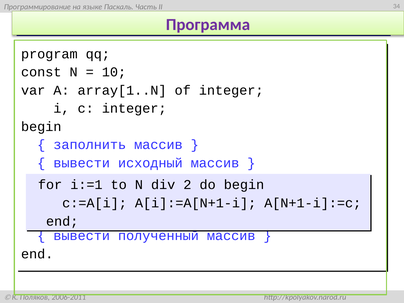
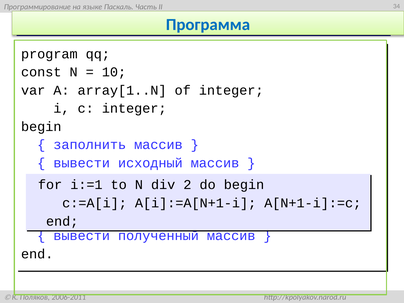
Программа colour: purple -> blue (208, 25)
